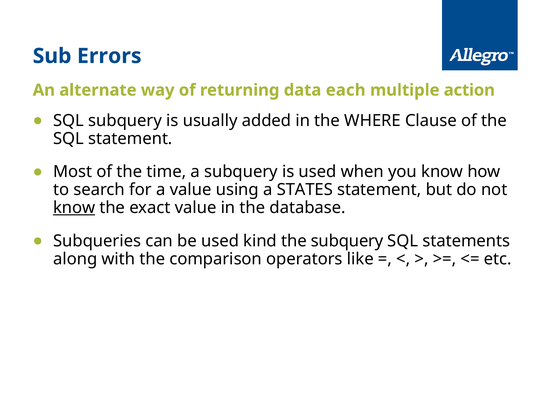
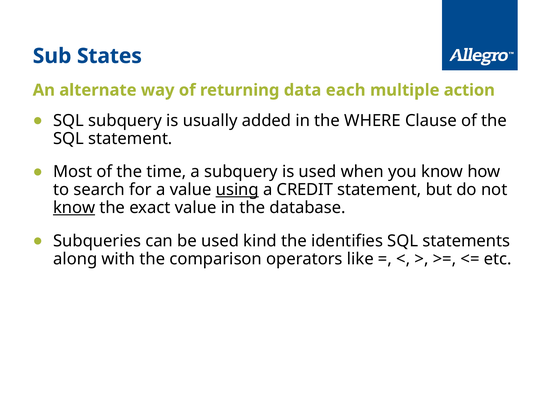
Errors: Errors -> States (109, 56)
using underline: none -> present (237, 190)
STATES: STATES -> CREDIT (305, 190)
the subquery: subquery -> identifies (347, 241)
